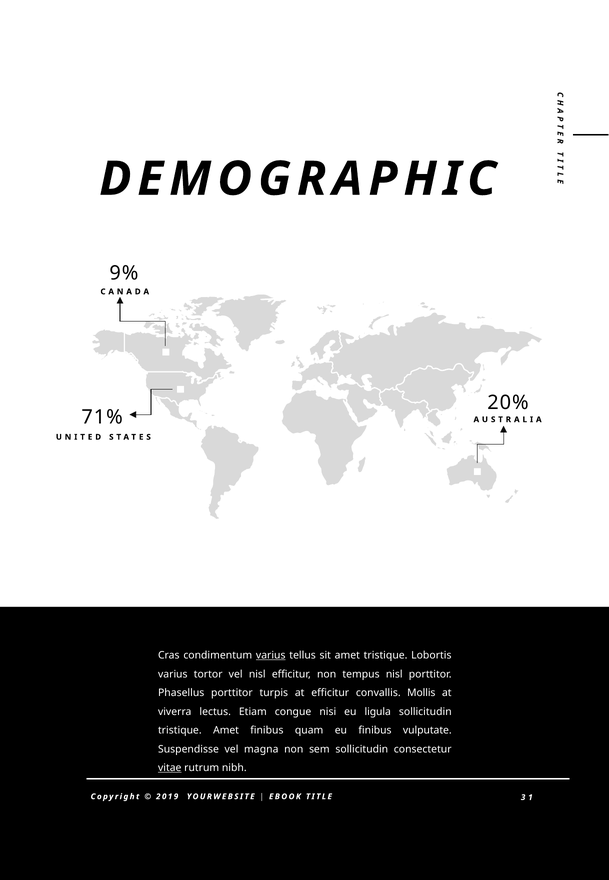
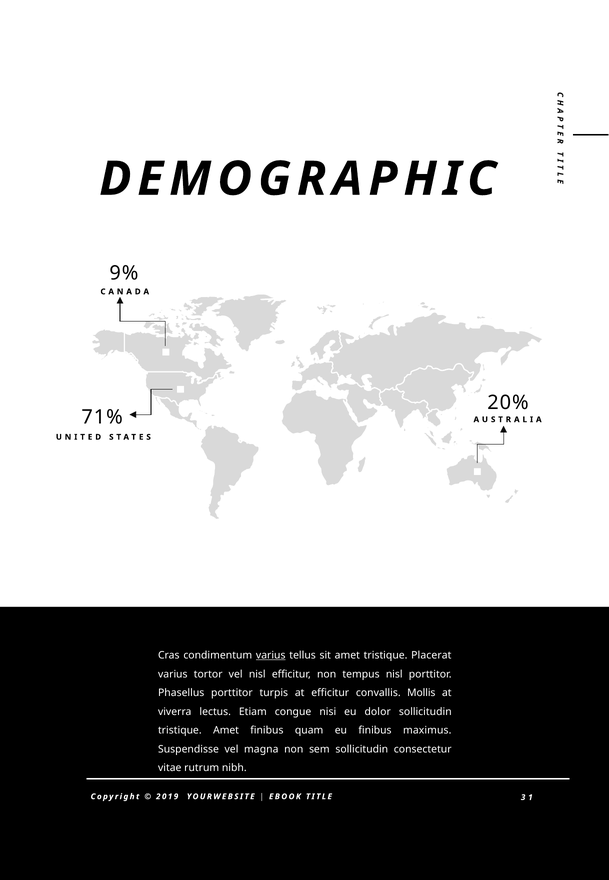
Lobortis: Lobortis -> Placerat (431, 655)
ligula: ligula -> dolor (378, 711)
vulputate: vulputate -> maximus (427, 730)
vitae underline: present -> none (170, 768)
